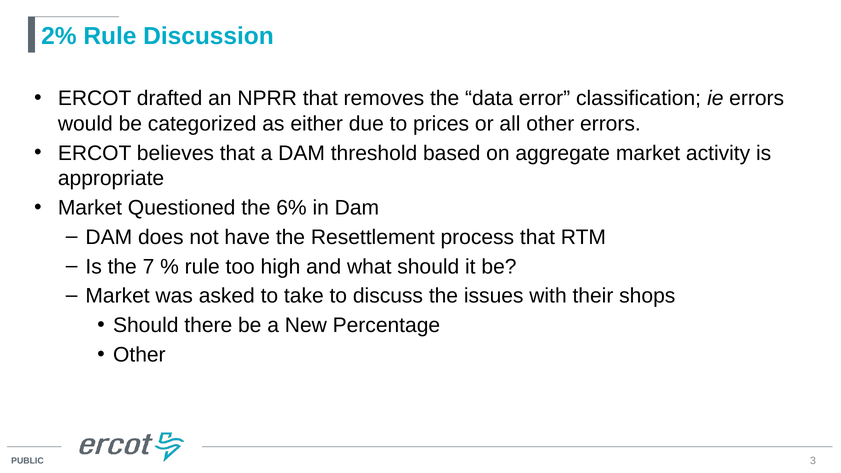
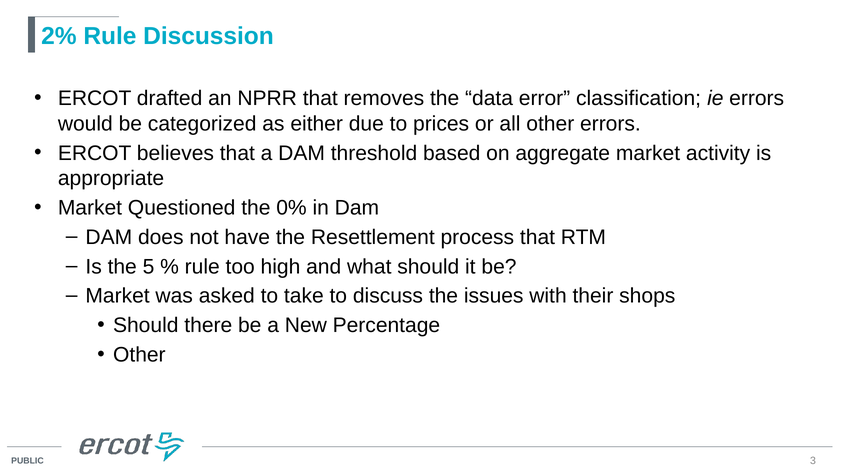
6%: 6% -> 0% (291, 208)
7: 7 -> 5 (149, 267)
